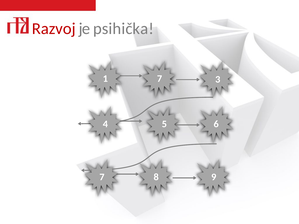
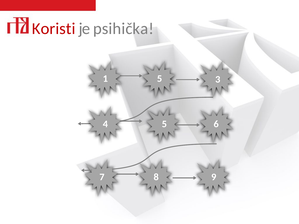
Razvoj: Razvoj -> Koristi (54, 29)
1 7: 7 -> 5 (160, 79)
